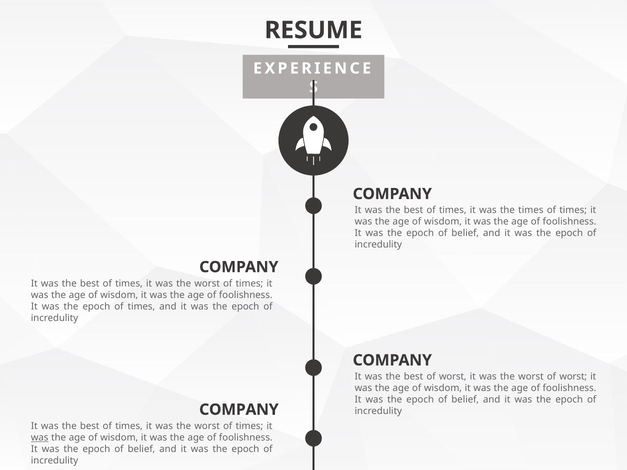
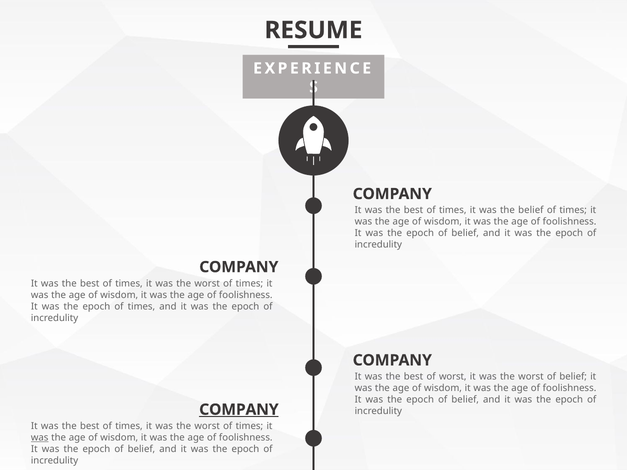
the times: times -> belief (531, 210)
worst of worst: worst -> belief (573, 377)
COMPANY underline: none -> present (239, 410)
